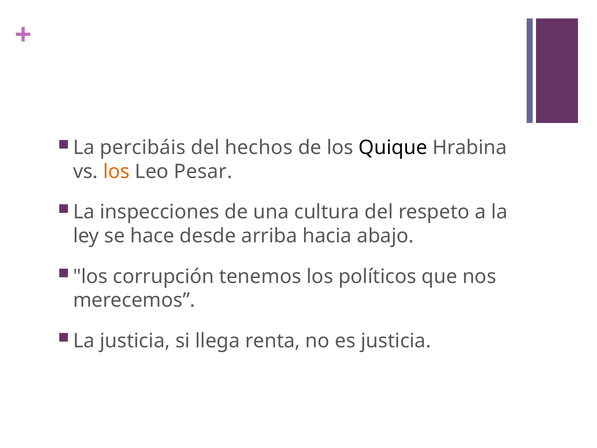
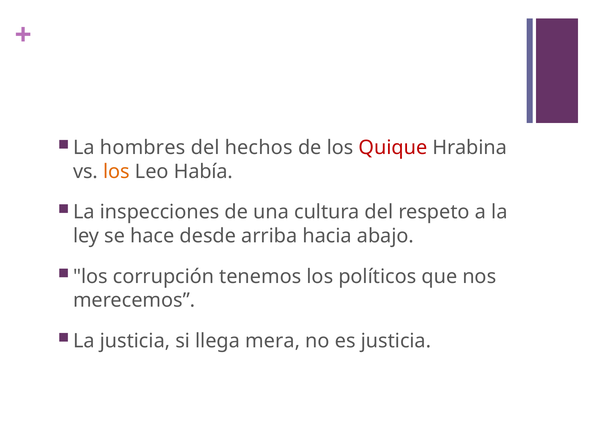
percibáis: percibáis -> hombres (143, 148)
Quique colour: black -> red (393, 148)
Pesar: Pesar -> Había (203, 171)
renta: renta -> mera (273, 341)
